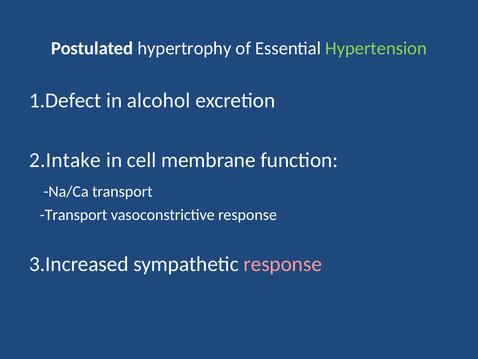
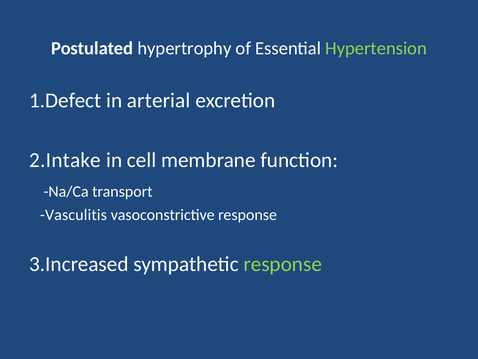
alcohol: alcohol -> arterial (159, 100)
Transport: Transport -> Vasculitis (73, 215)
response colour: pink -> light green (283, 264)
